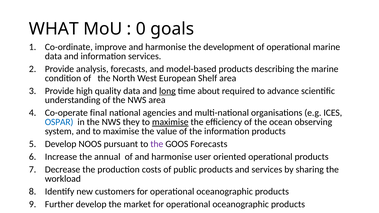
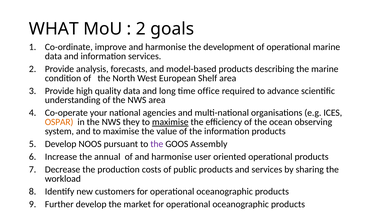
0: 0 -> 2 (141, 29)
long underline: present -> none (167, 91)
about: about -> office (209, 91)
final: final -> your (99, 113)
OSPAR colour: blue -> orange (59, 122)
GOOS Forecasts: Forecasts -> Assembly (209, 144)
